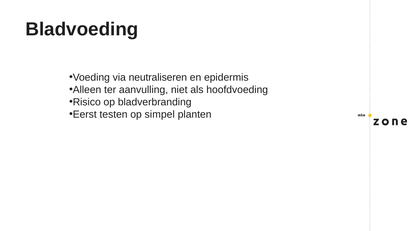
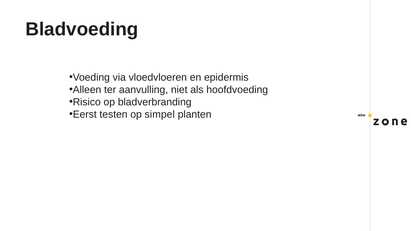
neutraliseren: neutraliseren -> vloedvloeren (158, 77)
